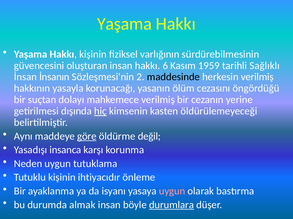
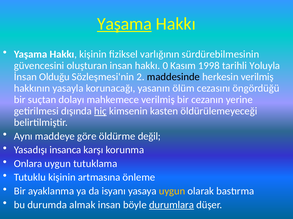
Yaşama underline: none -> present (124, 24)
6: 6 -> 0 (165, 66)
1959: 1959 -> 1998 (209, 66)
Sağlıklı: Sağlıklı -> Yoluyla (265, 66)
İnsanın: İnsanın -> Olduğu (54, 77)
göre underline: present -> none (87, 137)
Neden: Neden -> Onlara (28, 164)
ihtiyacıdır: ihtiyacıdır -> artmasına (99, 178)
uygun colour: pink -> yellow (172, 192)
